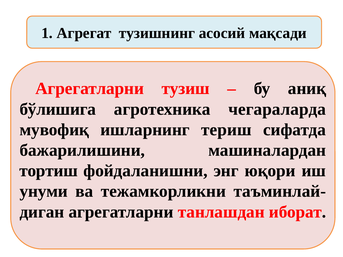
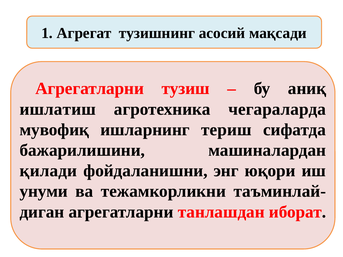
бўлишига: бўлишига -> ишлатиш (58, 109)
тортиш: тортиш -> қилади (48, 171)
